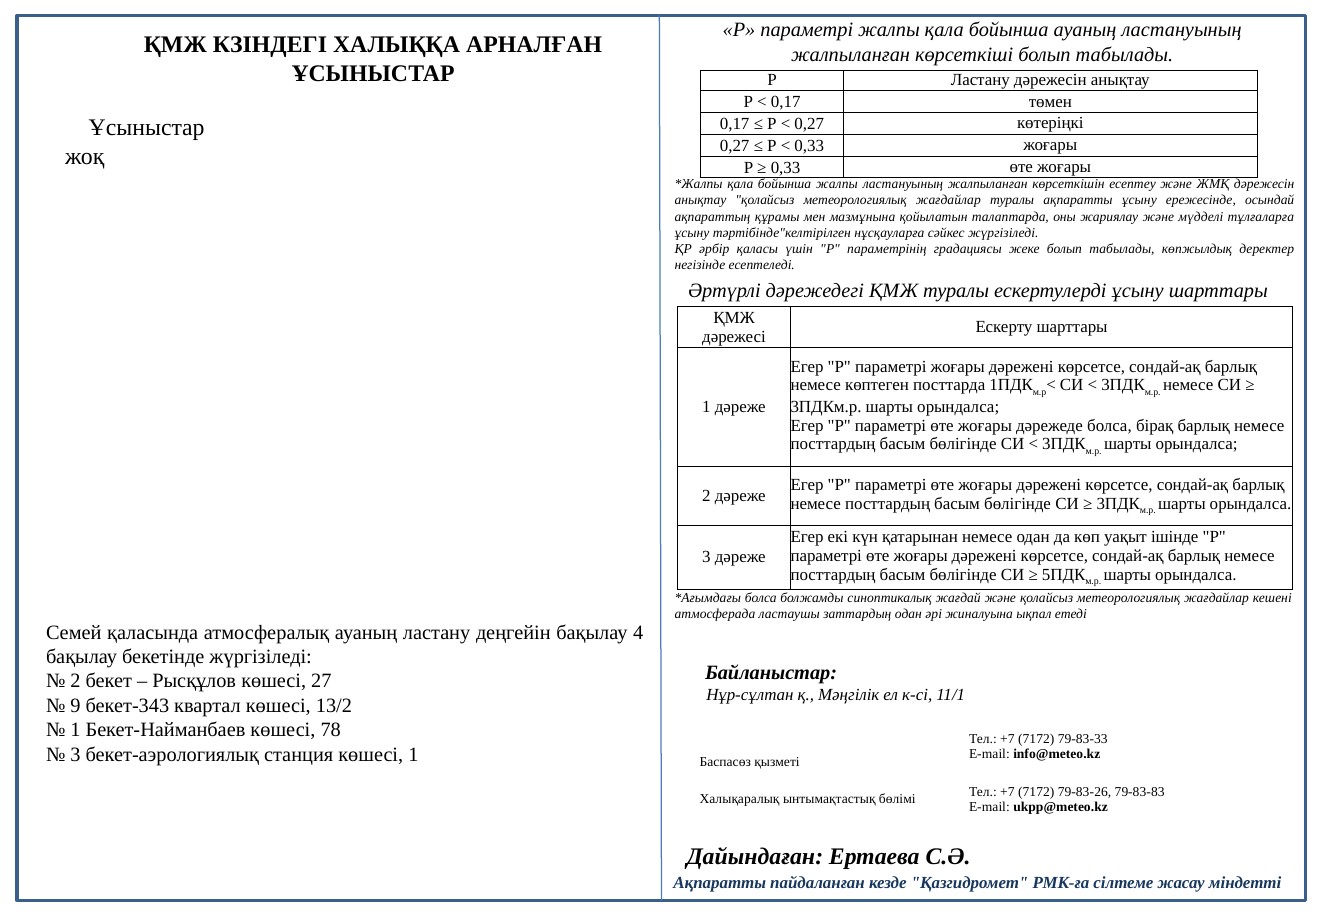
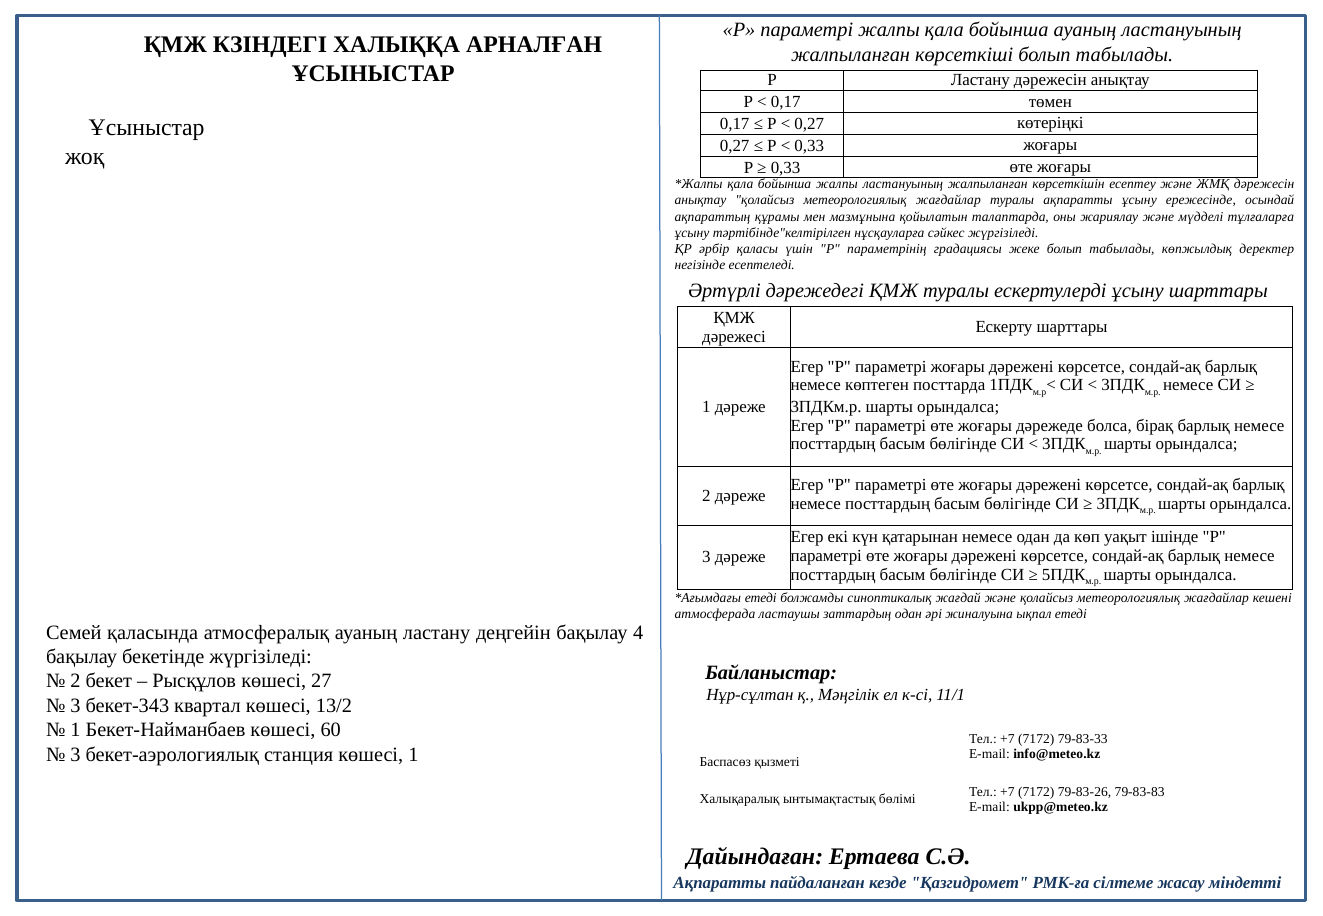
болса: болса -> етеді (761, 598)
9: 9 -> 3 (76, 706)
78: 78 -> 60 (331, 730)
